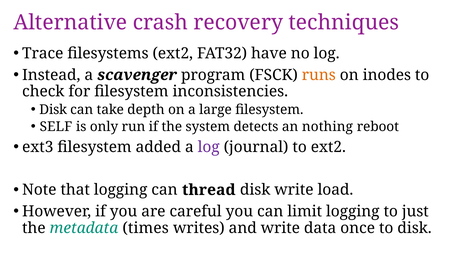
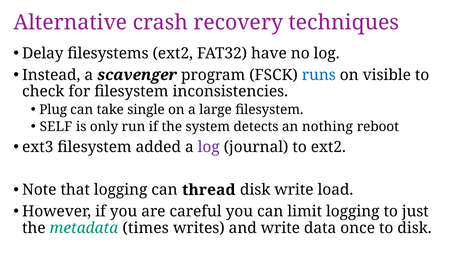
Trace: Trace -> Delay (43, 54)
runs colour: orange -> blue (319, 75)
inodes: inodes -> visible (387, 75)
Disk: Disk -> Plug (53, 110)
depth: depth -> single (146, 110)
